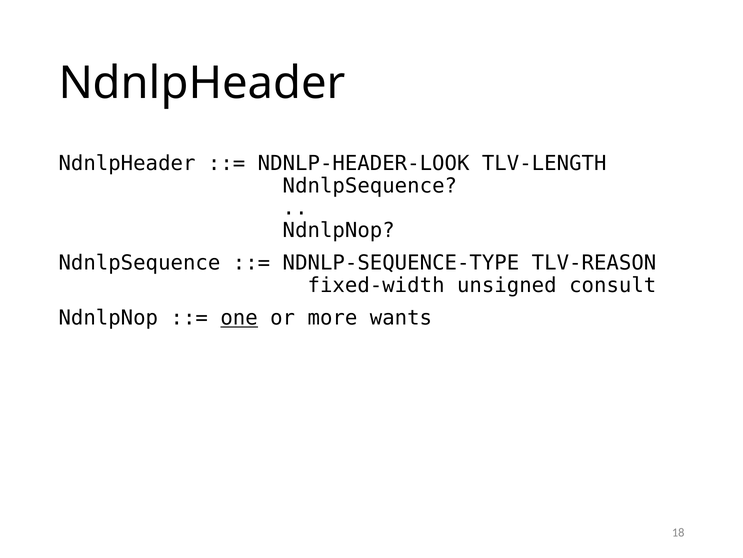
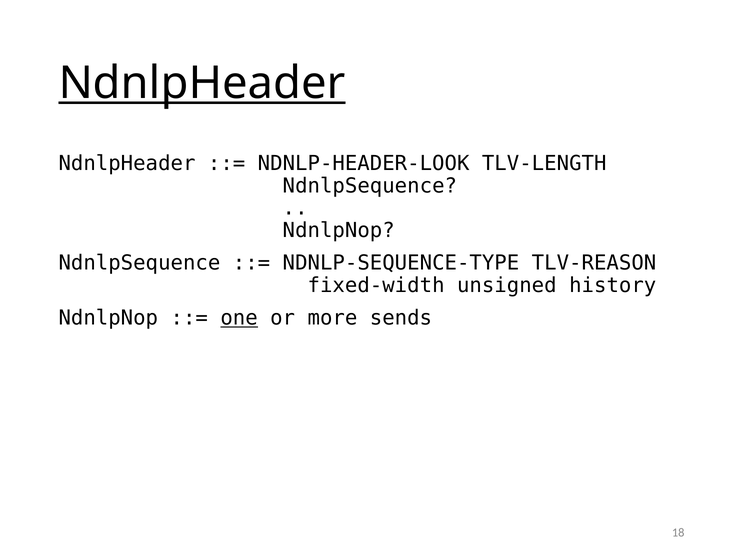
NdnlpHeader underline: none -> present (202, 83)
consult: consult -> history (613, 285)
wants: wants -> sends (401, 318)
